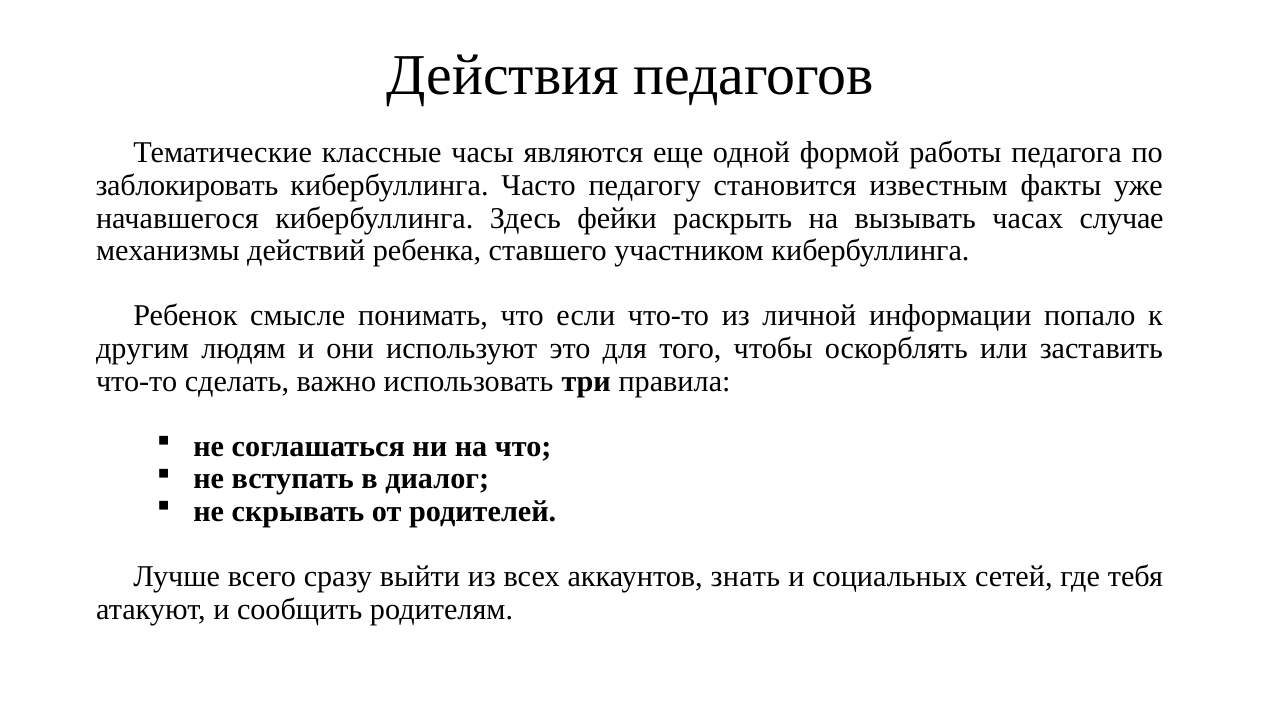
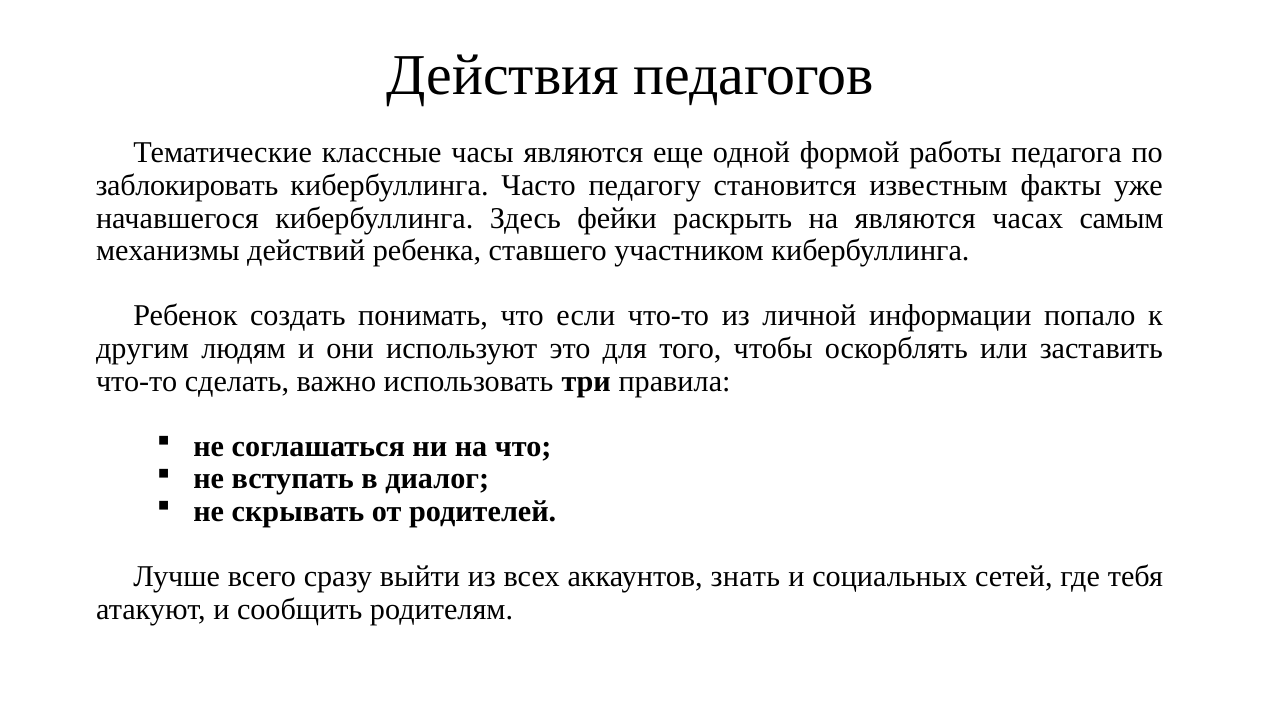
на вызывать: вызывать -> являются (915, 218)
случае: случае -> самым (1121, 218)
смысле: смысле -> создать (298, 316)
